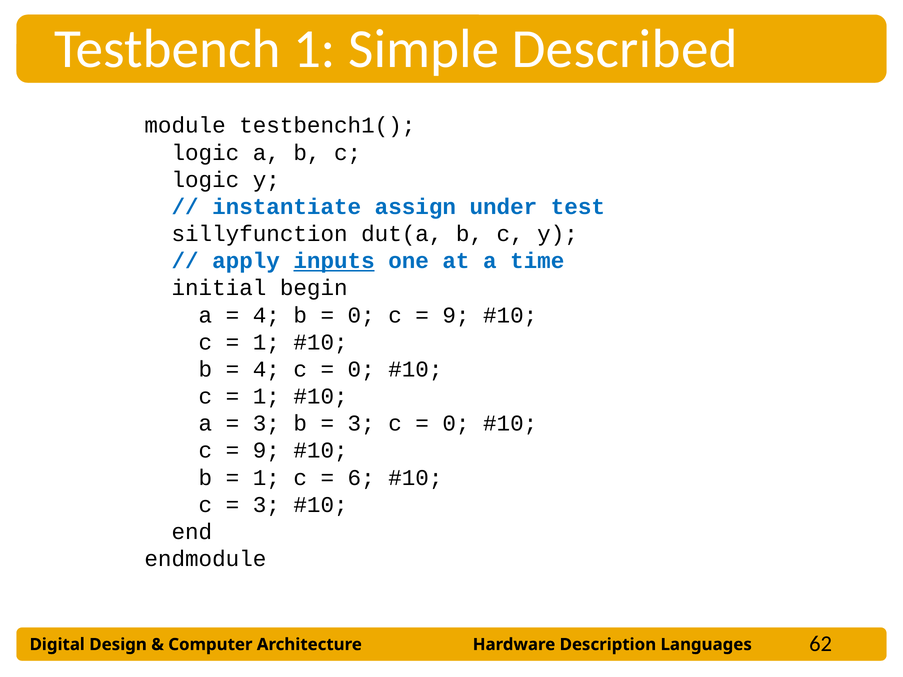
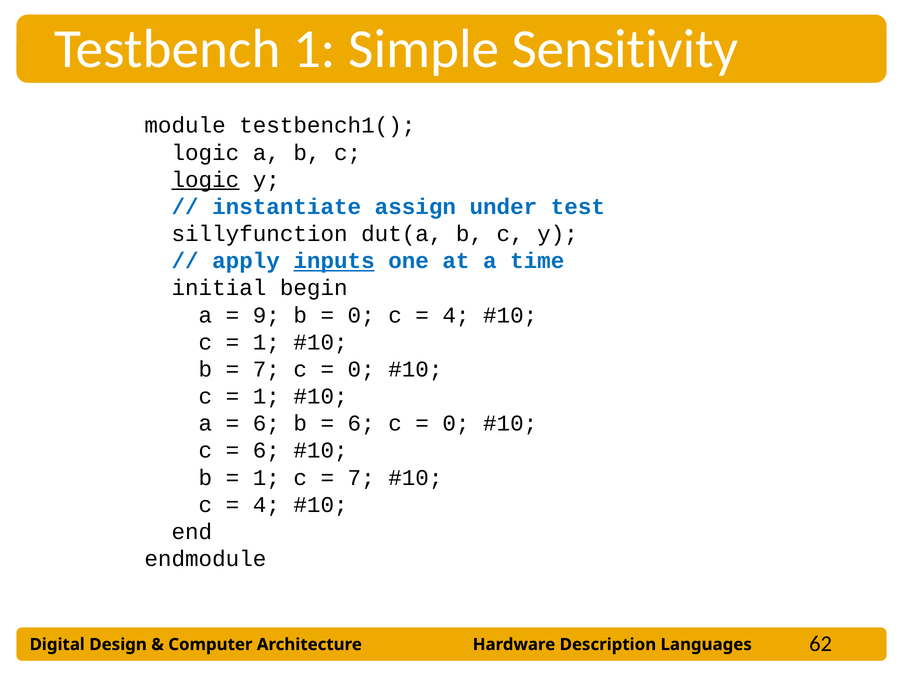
Described: Described -> Sensitivity (625, 49)
logic underline: none -> present (205, 180)
4: 4 -> 9 (266, 315)
9: 9 -> 4 (456, 315)
4: 4 -> 7 (266, 369)
3: 3 -> 6 (266, 424)
3: 3 -> 6 (361, 424)
9: 9 -> 6 (266, 451)
6: 6 -> 7 (361, 478)
3: 3 -> 4 (266, 505)
